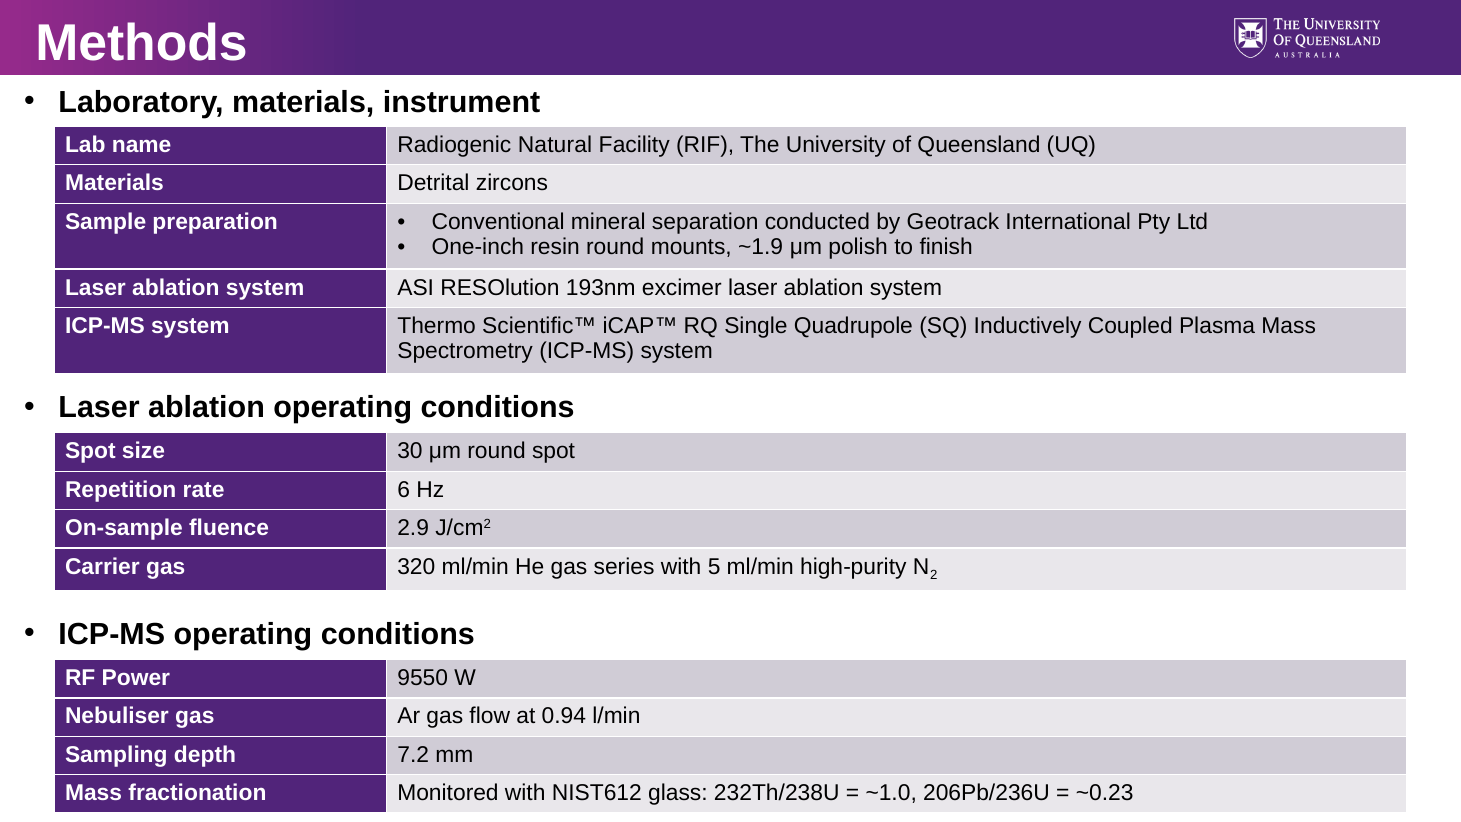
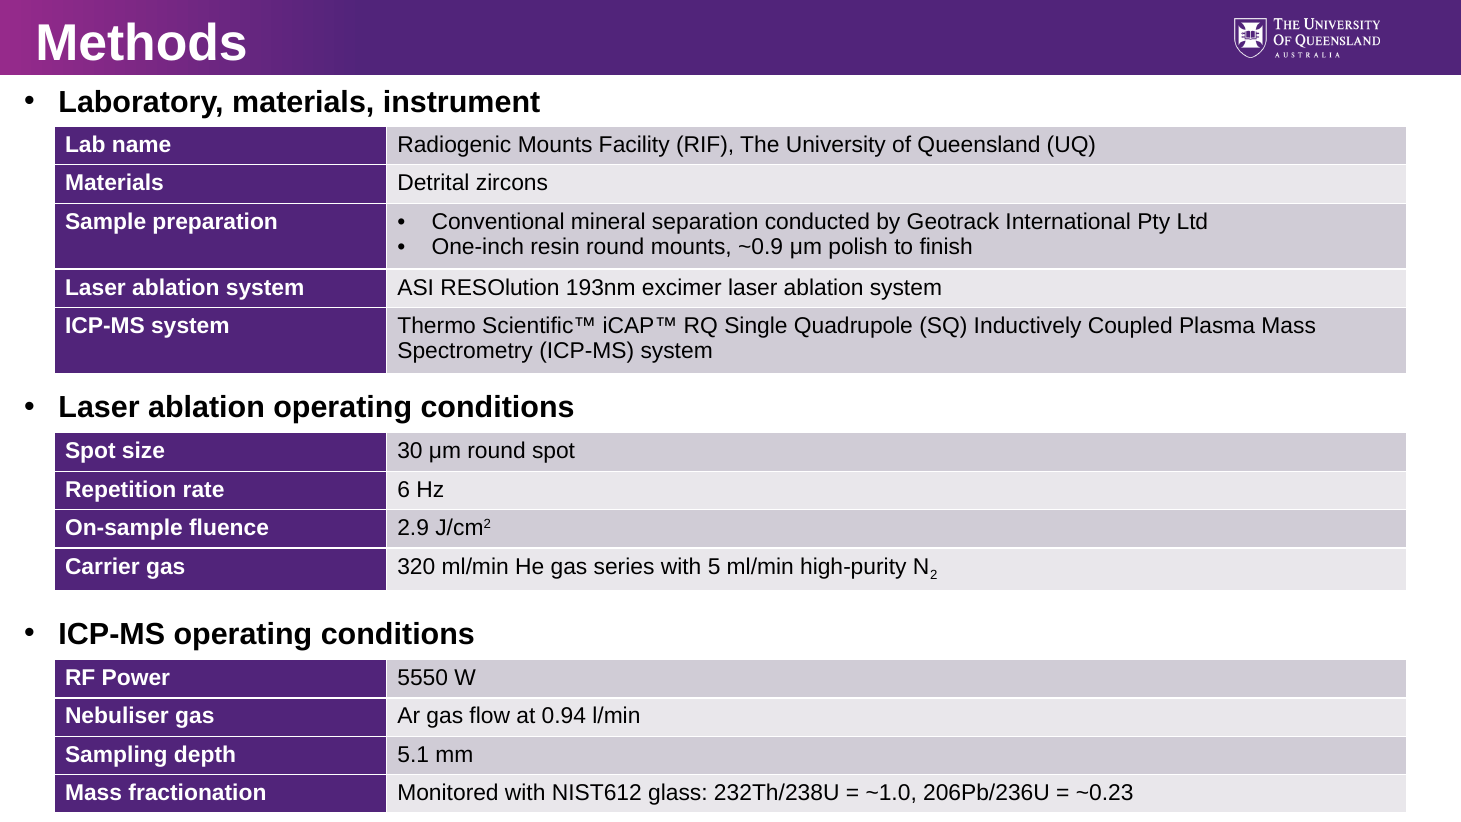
Radiogenic Natural: Natural -> Mounts (555, 145)
~1.9: ~1.9 -> ~0.9 (761, 247)
9550: 9550 -> 5550 (423, 678)
7.2: 7.2 -> 5.1 (413, 755)
